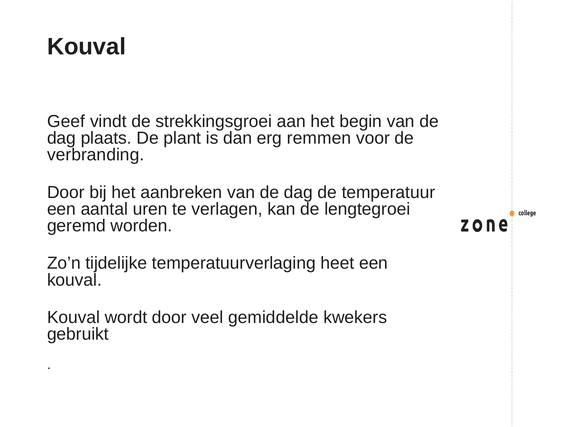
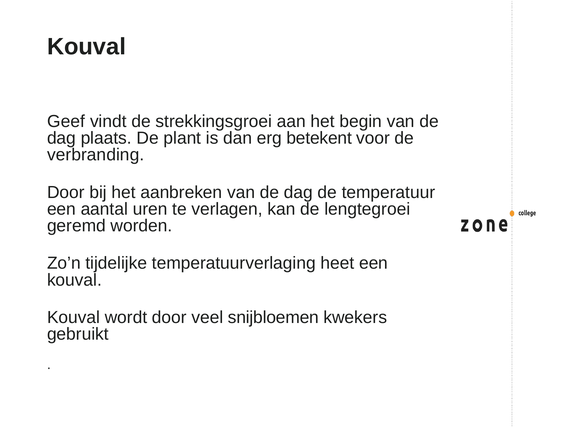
remmen: remmen -> betekent (319, 138)
gemiddelde: gemiddelde -> snijbloemen (273, 317)
